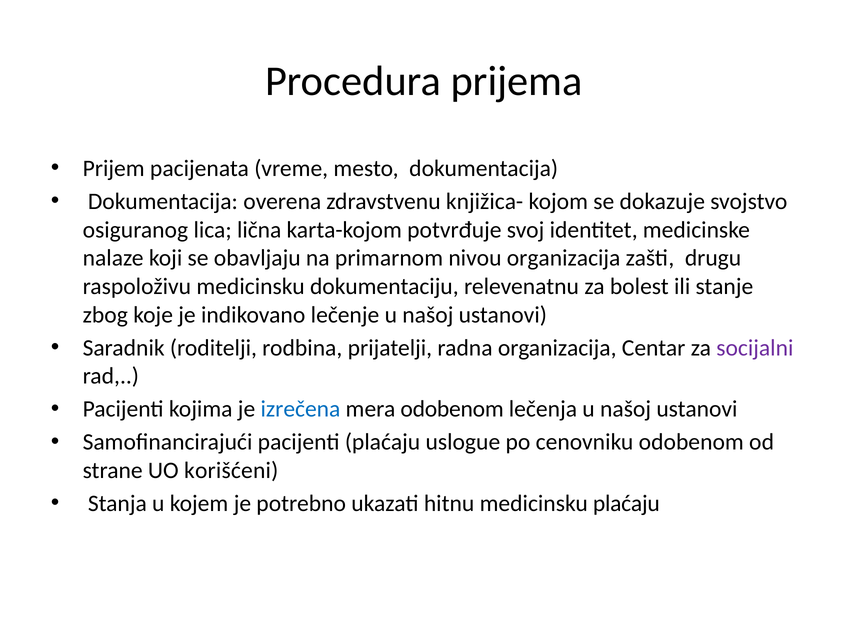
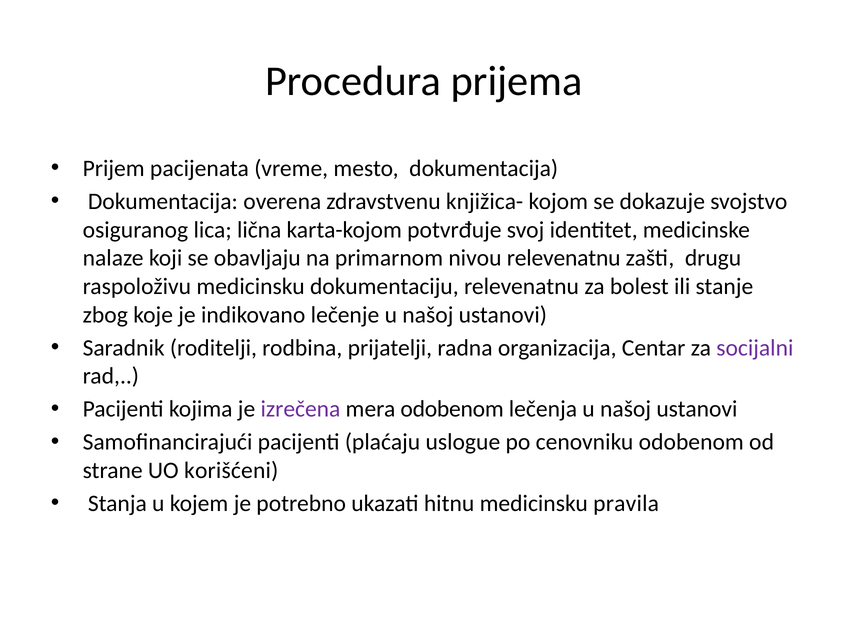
nivou organizacija: organizacija -> relevenatnu (564, 258)
izrečena colour: blue -> purple (300, 409)
medicinsku plaćaju: plaćaju -> pravila (626, 503)
